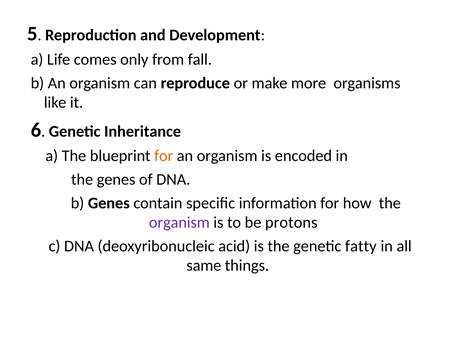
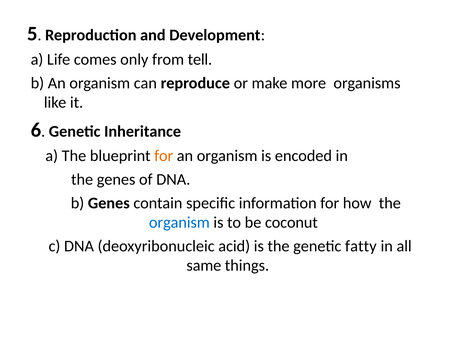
fall: fall -> tell (200, 59)
organism colour: purple -> blue (179, 222)
protons: protons -> coconut (291, 222)
